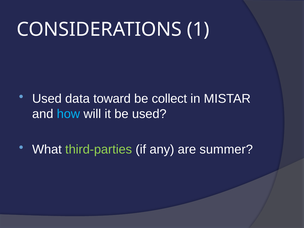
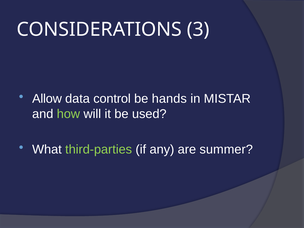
1: 1 -> 3 (198, 29)
Used: Used -> Allow (47, 99)
toward: toward -> control (112, 99)
collect: collect -> hands (169, 99)
how colour: light blue -> light green (68, 114)
